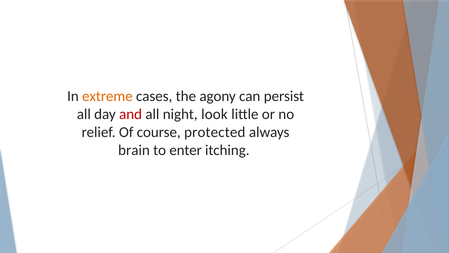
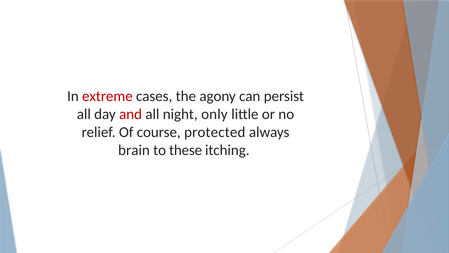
extreme colour: orange -> red (107, 96)
look: look -> only (214, 114)
enter: enter -> these (186, 150)
